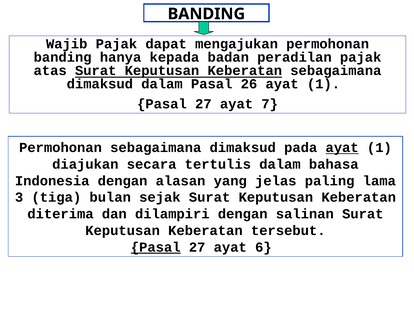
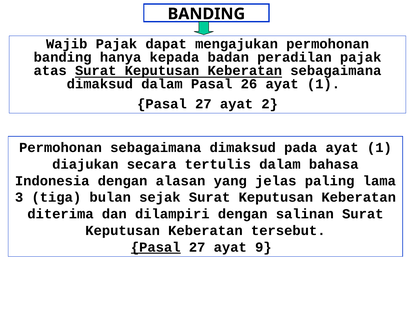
7: 7 -> 2 (270, 104)
ayat underline: present -> none (342, 147)
6: 6 -> 9 (263, 247)
